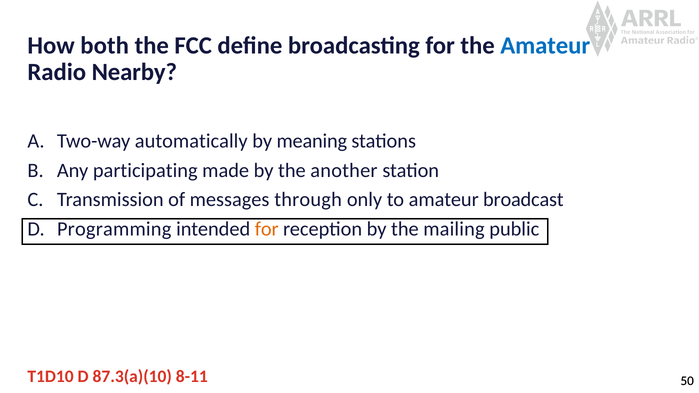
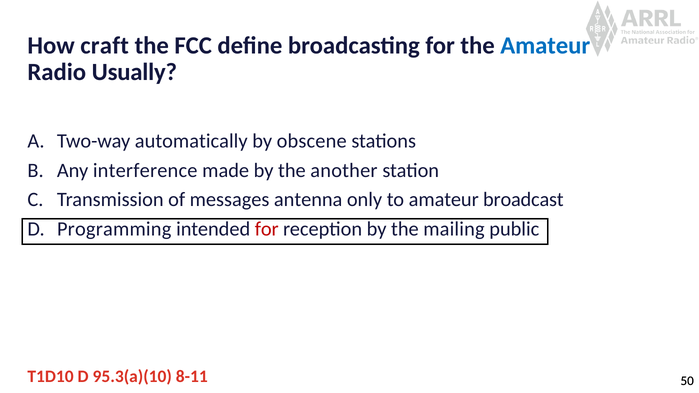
both: both -> craft (105, 45)
Nearby: Nearby -> Usually (134, 72)
meaning: meaning -> obscene (312, 141)
participating: participating -> interference (145, 170)
through: through -> antenna (308, 200)
for colour: orange -> red (267, 229)
87.3(a)(10: 87.3(a)(10 -> 95.3(a)(10 (132, 376)
